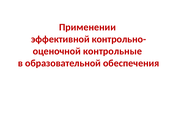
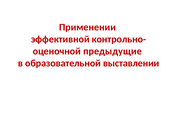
контрольные: контрольные -> предыдущие (112, 51)
обеспечения: обеспечения -> выставлении (131, 63)
